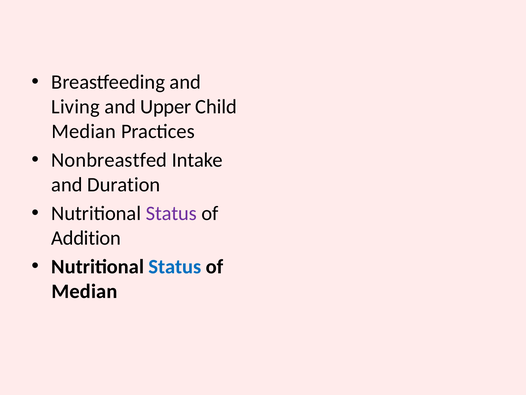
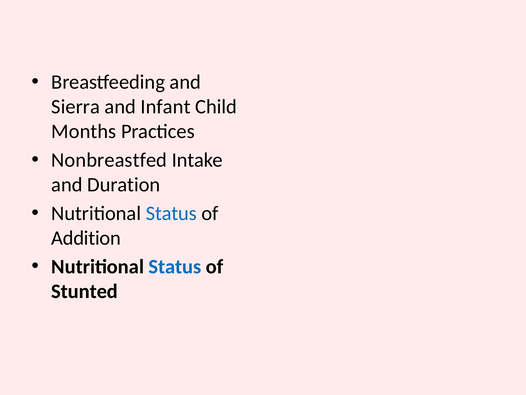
Living: Living -> Sierra (76, 107)
Upper: Upper -> Infant (166, 107)
Median: Median -> Months (84, 131)
Status colour: purple -> blue (171, 213)
Median: Median -> Stunted (85, 291)
